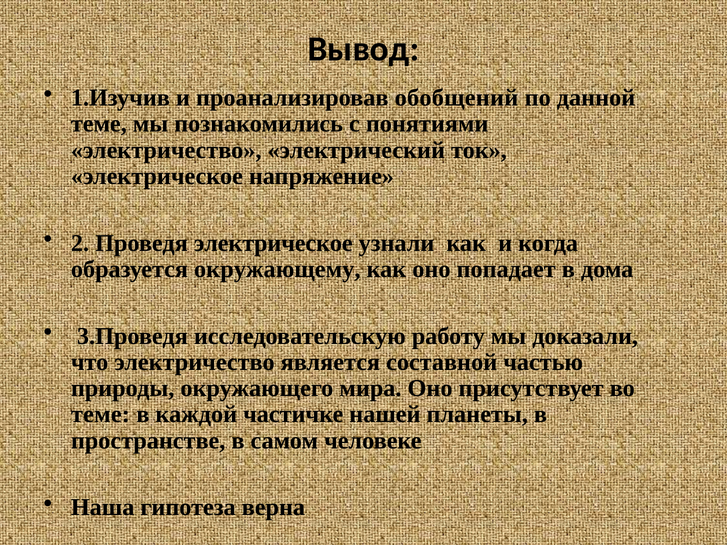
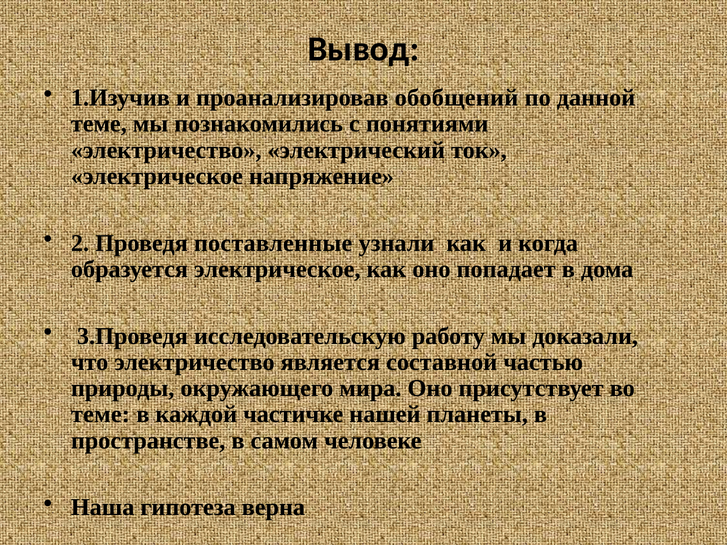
Проведя электрическое: электрическое -> поставленные (273, 243)
образуется окружающему: окружающему -> электрическое (277, 269)
